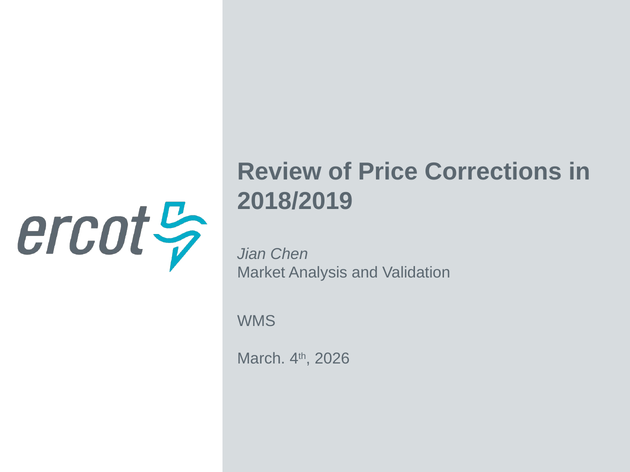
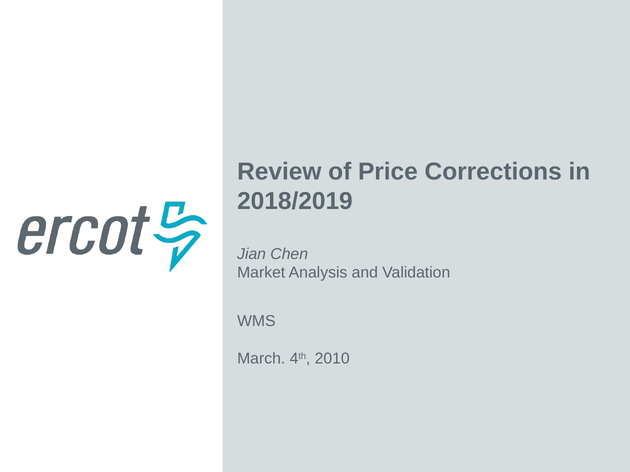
2026: 2026 -> 2010 (332, 359)
